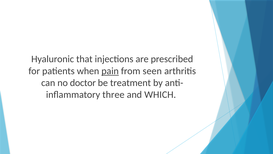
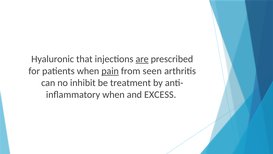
are underline: none -> present (142, 59)
doctor: doctor -> inhibit (83, 83)
three: three -> when (113, 94)
WHICH: WHICH -> EXCESS (160, 94)
